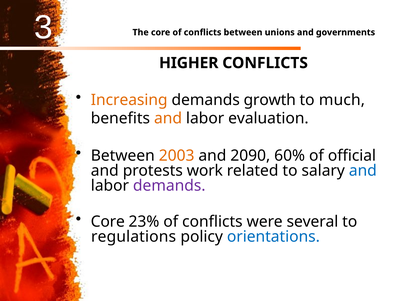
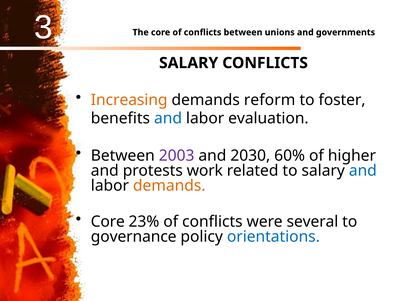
HIGHER: HIGHER -> SALARY (189, 63)
growth: growth -> reform (270, 100)
much: much -> foster (342, 100)
and colour: orange -> blue (168, 118)
2003 colour: orange -> purple (177, 155)
2090: 2090 -> 2030 (250, 155)
official: official -> higher (352, 155)
demands colour: purple -> orange (169, 185)
regulations: regulations -> governance (134, 237)
